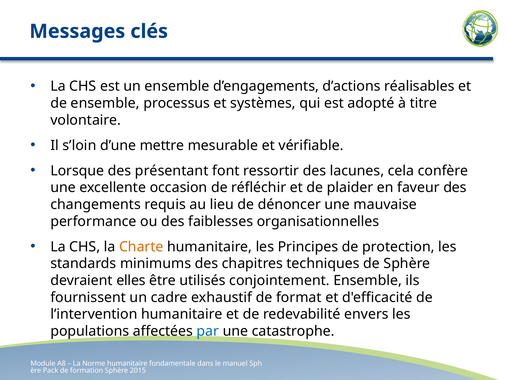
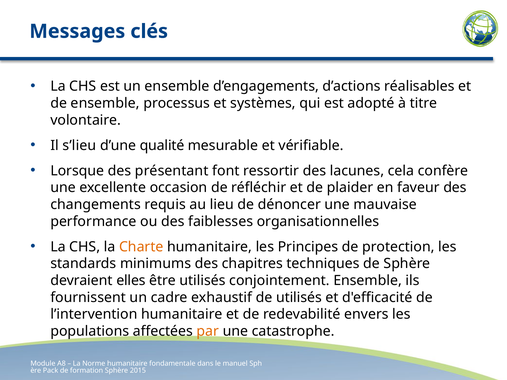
s’loin: s’loin -> s’lieu (79, 145)
mettre: mettre -> qualité (162, 145)
de format: format -> utilisés (299, 298)
par colour: blue -> orange (208, 331)
